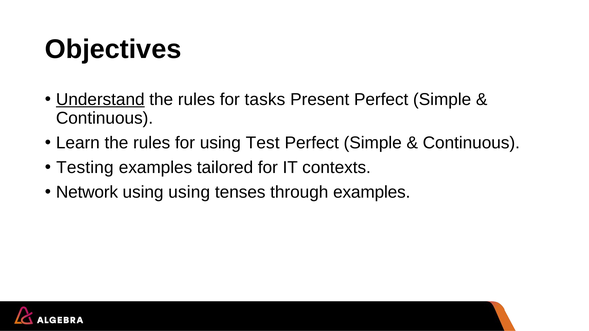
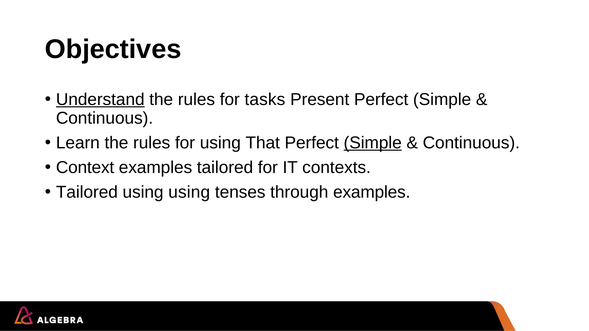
Test: Test -> That (263, 143)
Simple underline: none -> present (373, 143)
Testing: Testing -> Context (85, 168)
Network: Network -> Tailored (87, 192)
